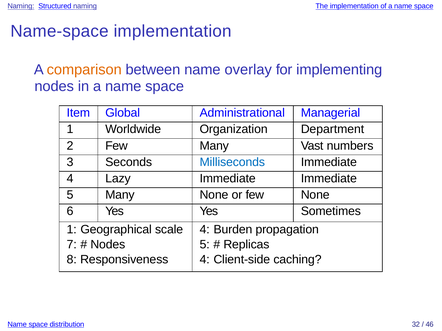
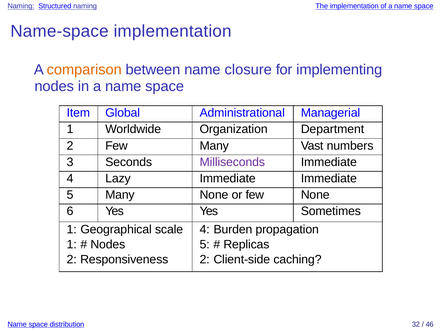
overlay: overlay -> closure (248, 70)
Milliseconds colour: blue -> purple (232, 162)
7: 7 -> 1 (72, 245)
8: 8 -> 2 (72, 260)
4: 4 -> 2 (205, 260)
